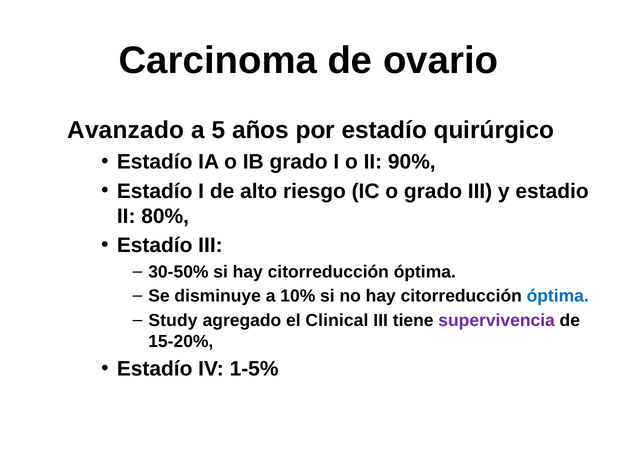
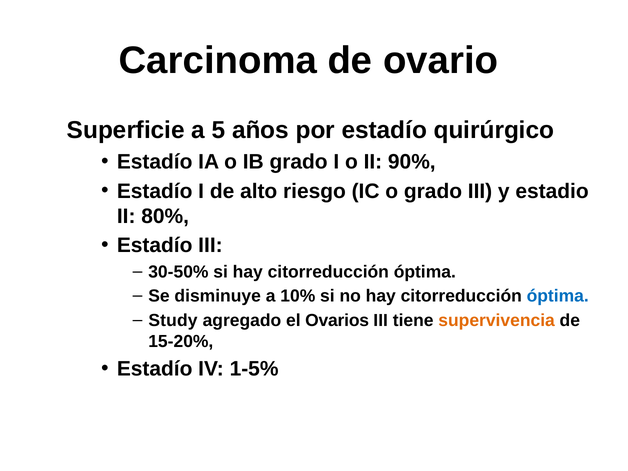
Avanzado: Avanzado -> Superficie (126, 130)
Clinical: Clinical -> Ovarios (337, 321)
supervivencia colour: purple -> orange (497, 321)
